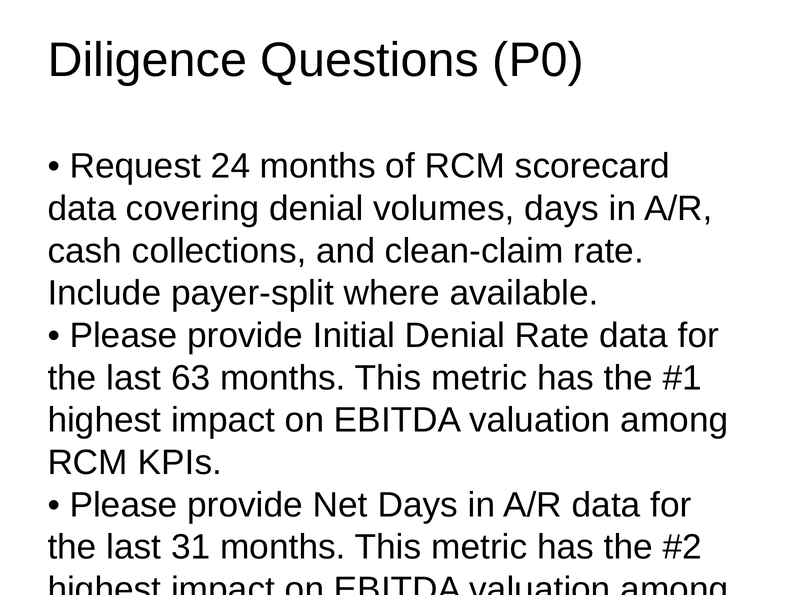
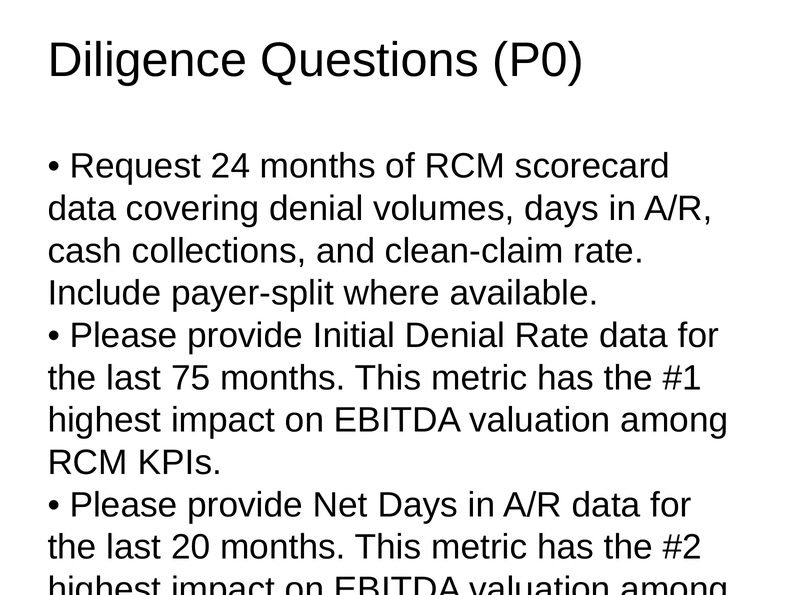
63: 63 -> 75 (191, 378)
31: 31 -> 20 (191, 548)
